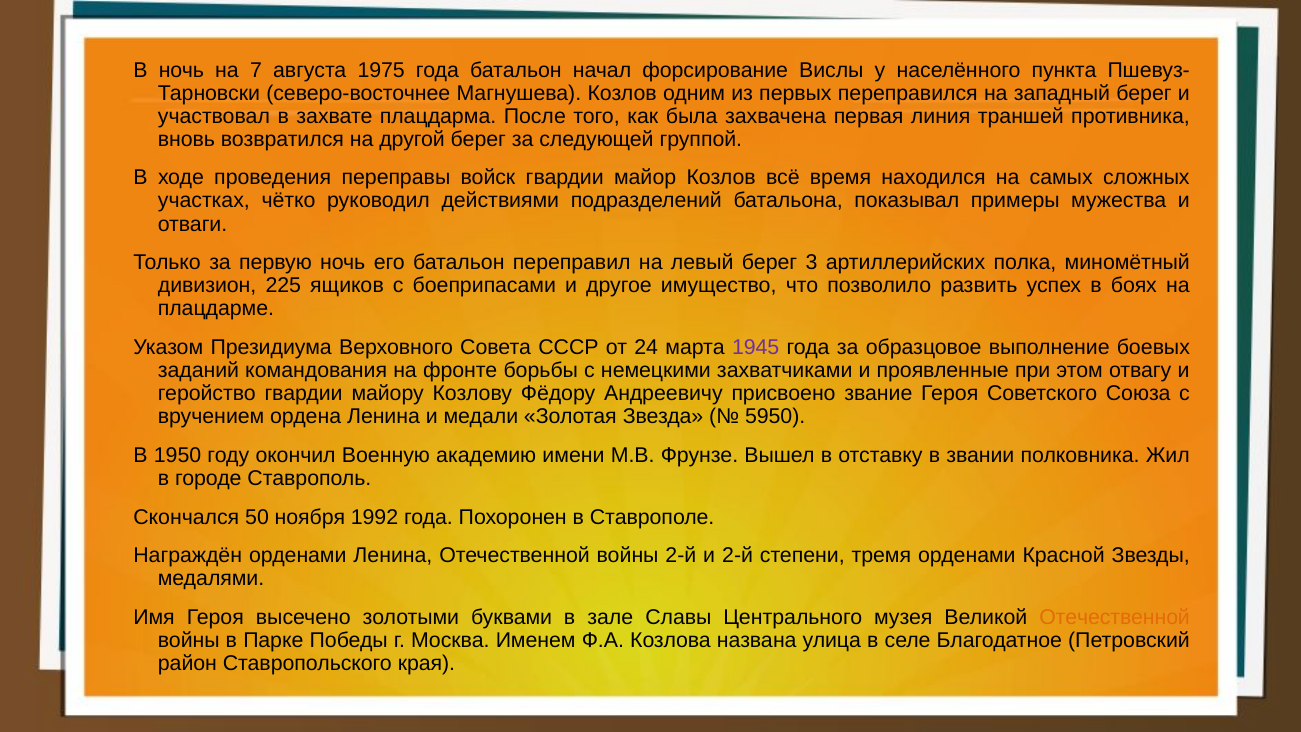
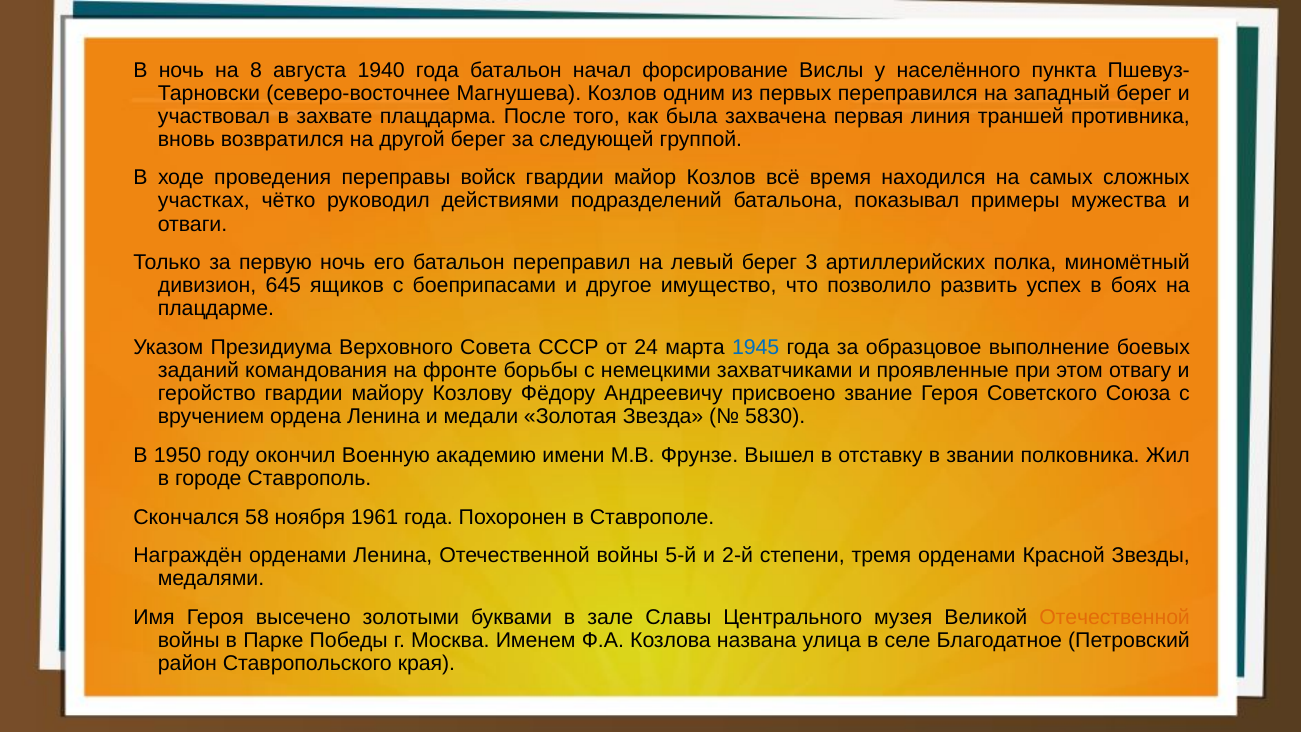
7: 7 -> 8 (256, 70)
1975: 1975 -> 1940 (381, 70)
225: 225 -> 645 (283, 286)
1945 colour: purple -> blue (756, 347)
5950: 5950 -> 5830 (775, 417)
50: 50 -> 58 (257, 517)
1992: 1992 -> 1961 (375, 517)
войны 2-й: 2-й -> 5-й (681, 556)
